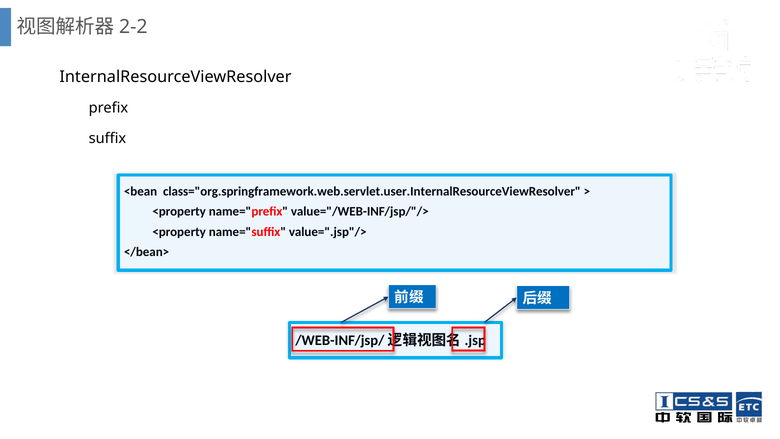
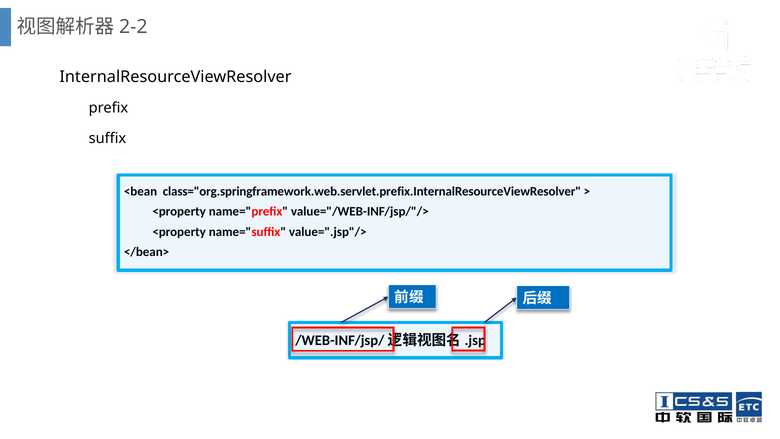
class="org.springframework.web.servlet.user.InternalResourceViewResolver: class="org.springframework.web.servlet.user.InternalResourceViewResolver -> class="org.springframework.web.servlet.prefix.InternalResourceViewResolver (372, 191)
